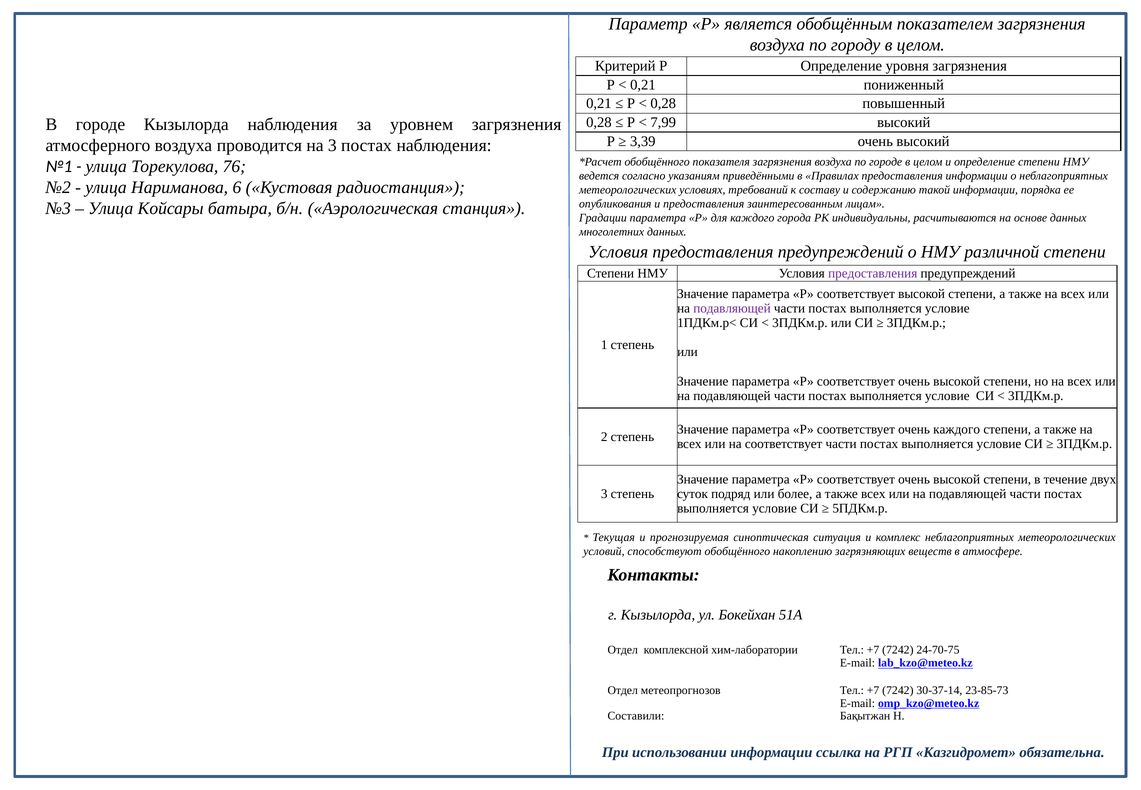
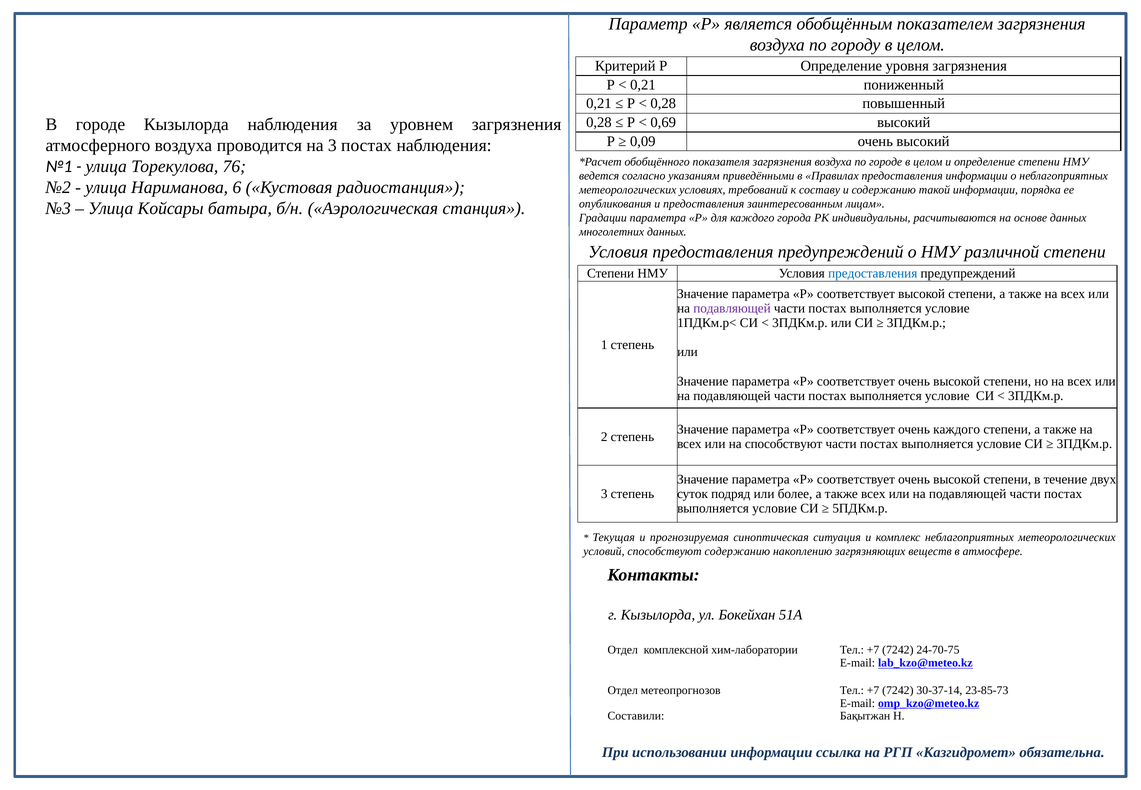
7,99: 7,99 -> 0,69 (663, 122)
3,39: 3,39 -> 0,09 (643, 141)
предоставления colour: purple -> blue (873, 273)
на соответствует: соответствует -> способствуют (784, 444)
способствуют обобщённого: обобщённого -> содержанию (737, 551)
